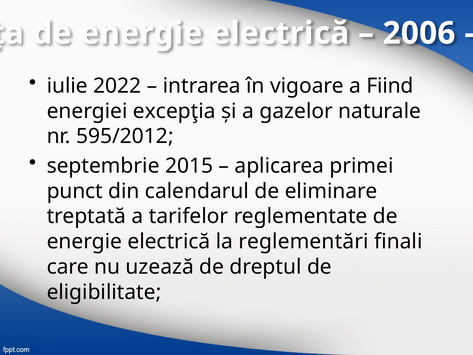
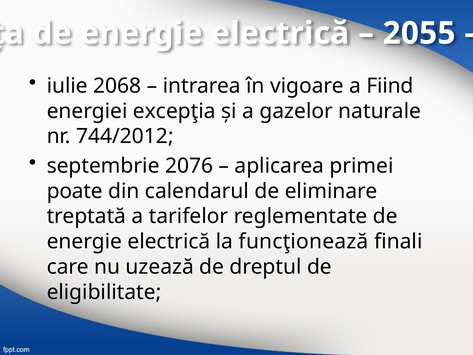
2006: 2006 -> 2055 (419, 33)
2022: 2022 -> 2068 (117, 86)
595/2012: 595/2012 -> 744/2012 (125, 136)
2015: 2015 -> 2076 (189, 166)
punct: punct -> poate (75, 191)
reglementări: reglementări -> funcţionează (303, 241)
